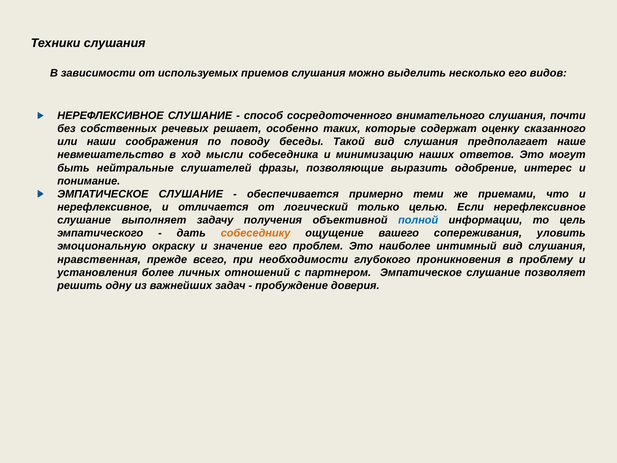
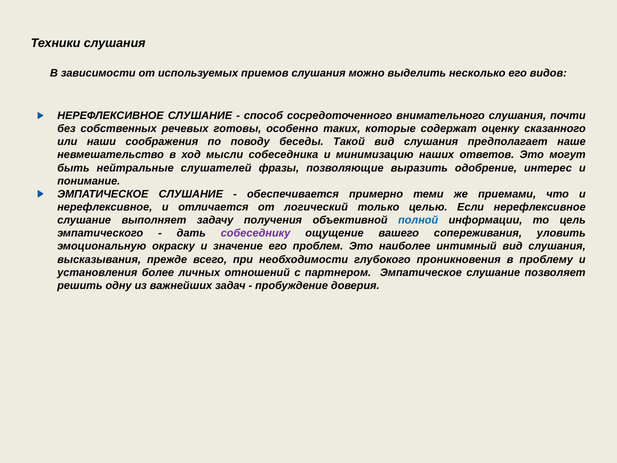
решает: решает -> готовы (237, 129)
собеседнику colour: orange -> purple (256, 233)
нравственная: нравственная -> высказывания (99, 259)
